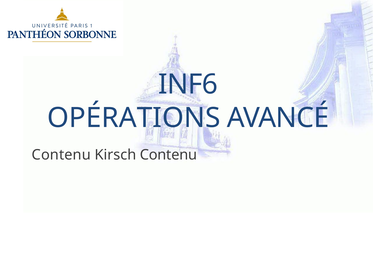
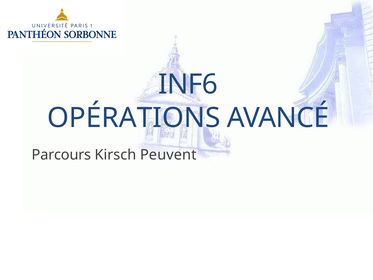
Contenu: Contenu -> Parcours (61, 155)
Kirsch Contenu: Contenu -> Peuvent (168, 155)
